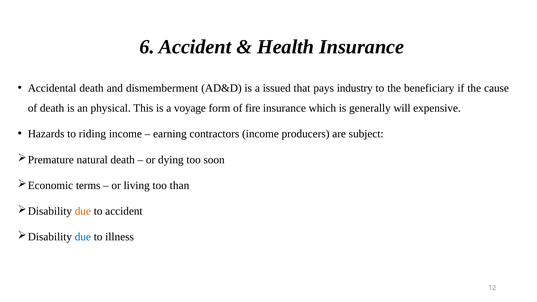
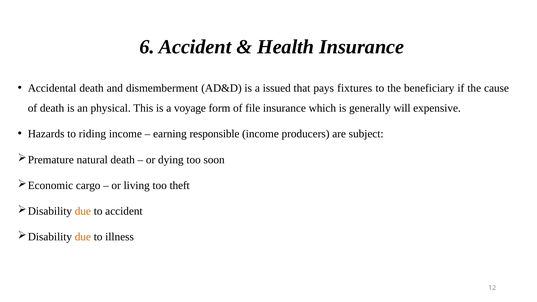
industry: industry -> fixtures (355, 88)
fire: fire -> file (253, 108)
contractors: contractors -> responsible (214, 134)
terms: terms -> cargo (88, 185)
than: than -> theft (180, 185)
due colour: blue -> orange (83, 237)
